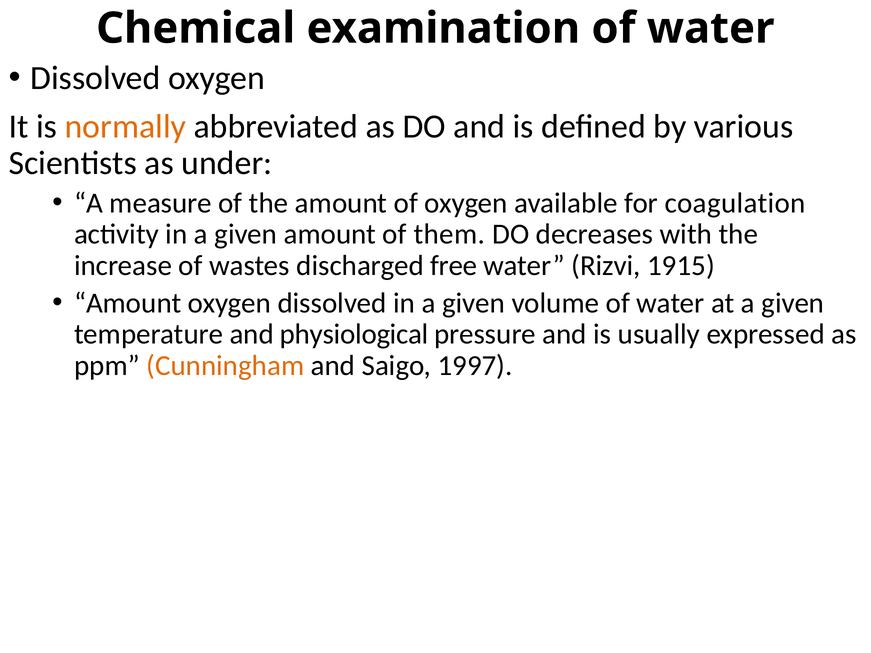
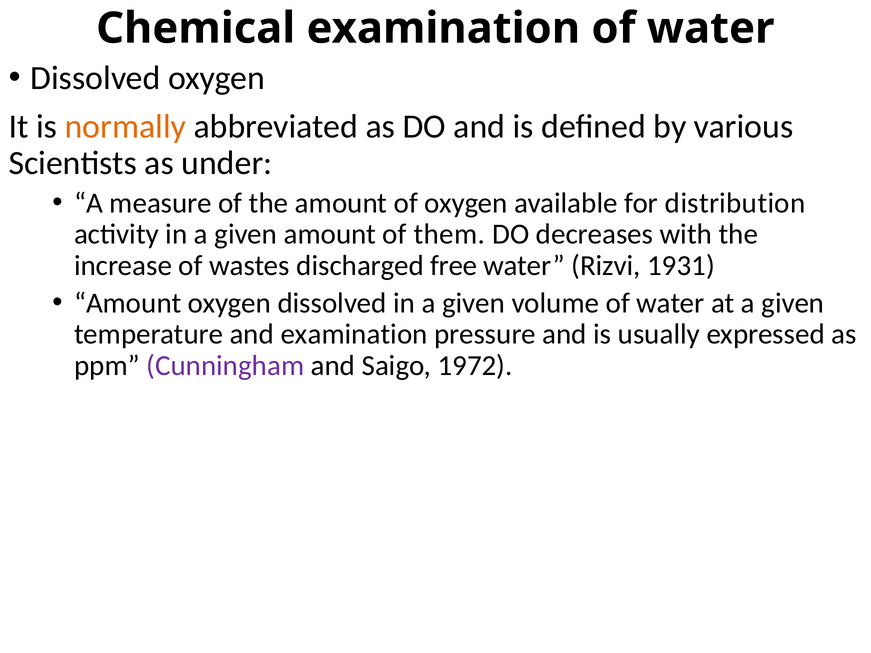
coagulation: coagulation -> distribution (735, 203)
1915: 1915 -> 1931 (681, 266)
and physiological: physiological -> examination (354, 335)
Cunningham colour: orange -> purple (225, 366)
1997: 1997 -> 1972 (475, 366)
